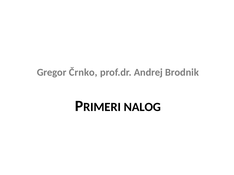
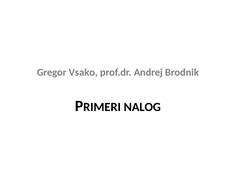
Črnko: Črnko -> Vsako (83, 73)
